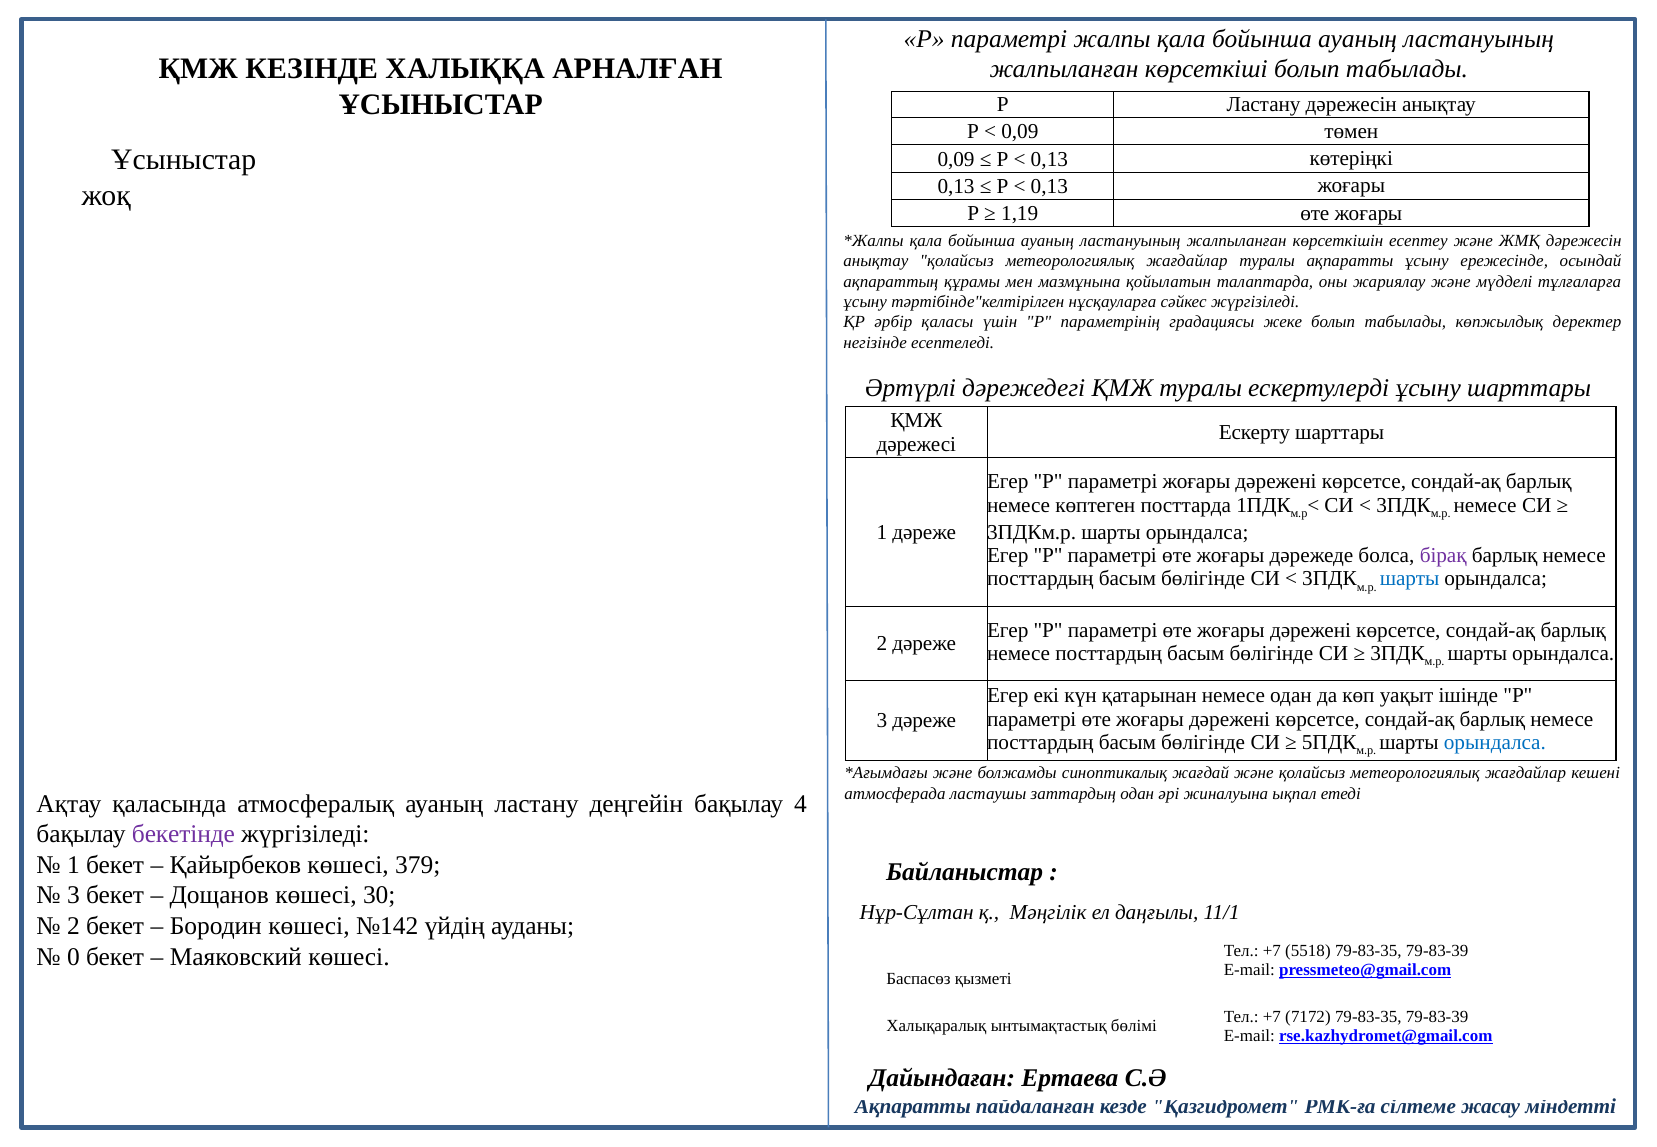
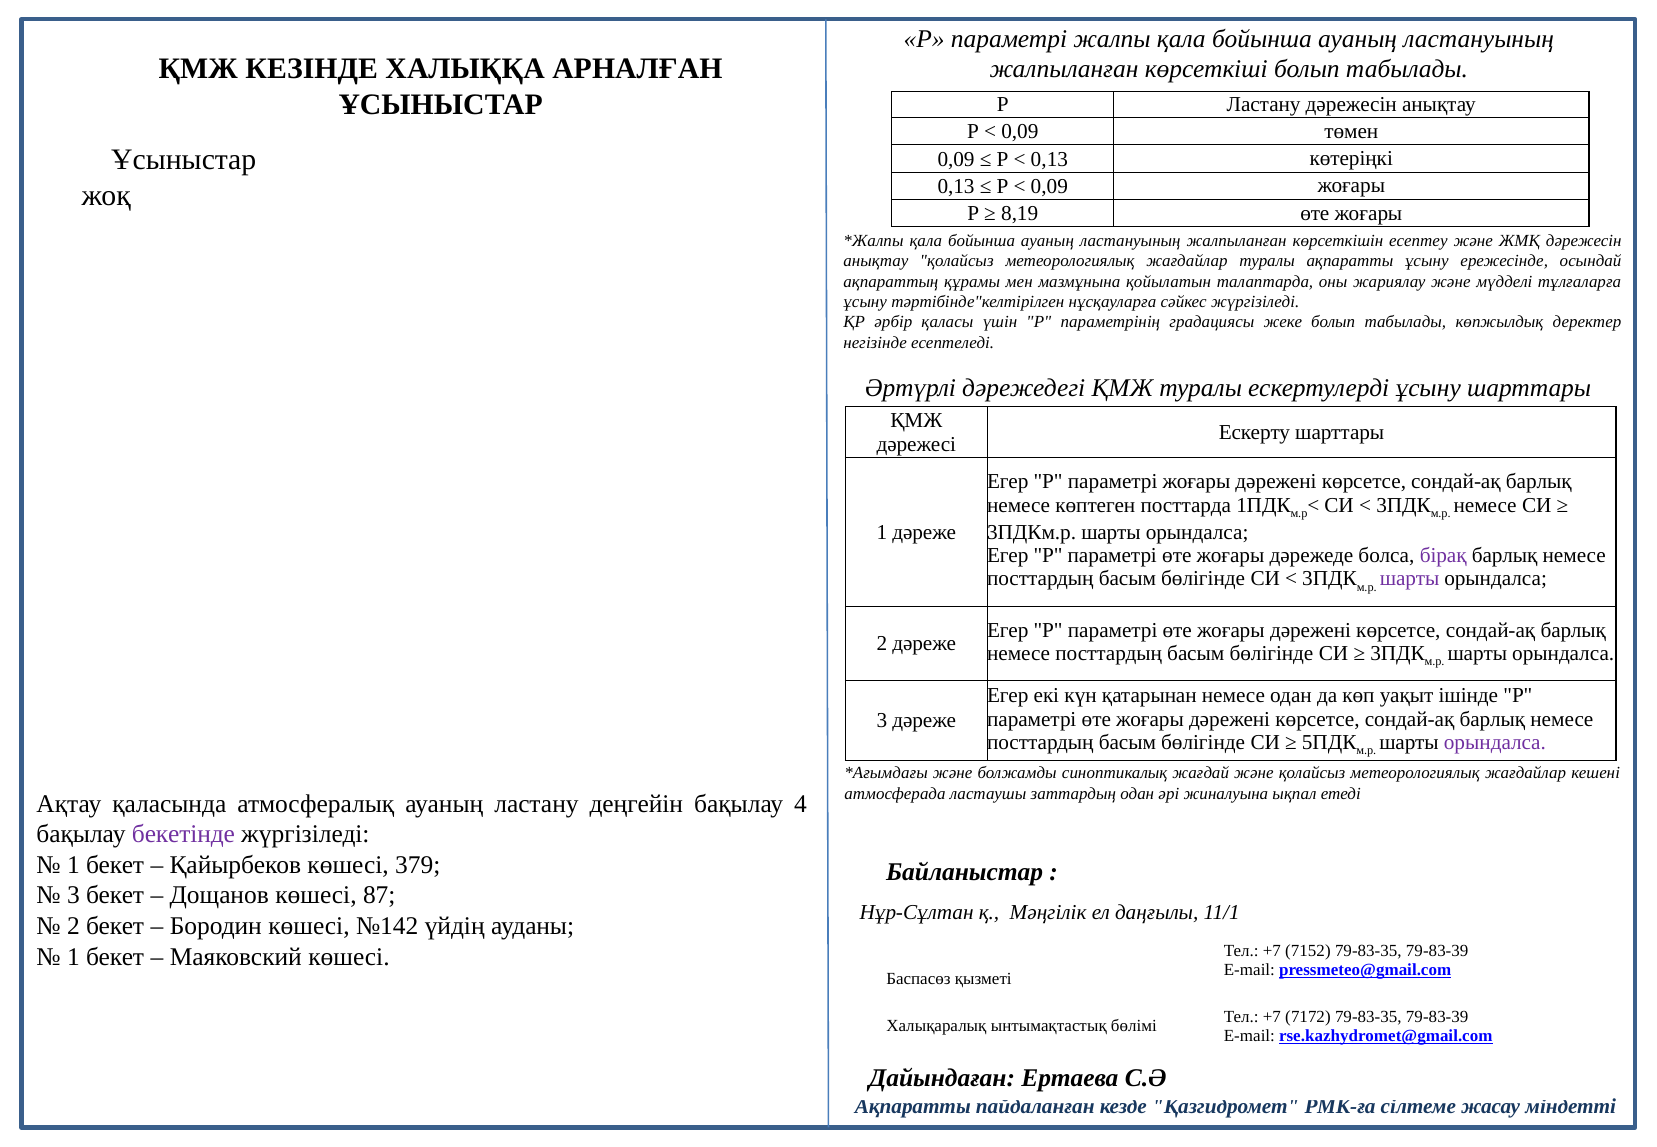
0,13: 0,13 -> 0,09 (1049, 187)
1,19: 1,19 -> 8,19 (1020, 214)
шарты colour: blue -> purple (1410, 579)
орындалса colour: blue -> purple (1495, 743)
30: 30 -> 87 (379, 896)
5518: 5518 -> 7152 (1308, 951)
0: 0 -> 1 (73, 957)
